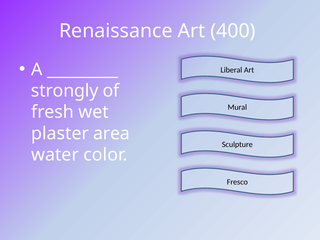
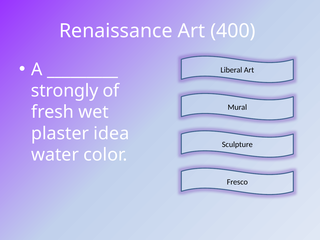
area: area -> idea (111, 133)
